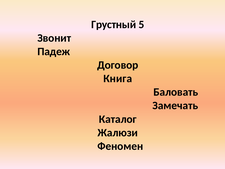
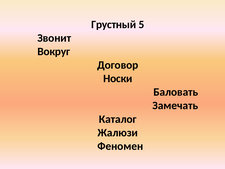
Падеж: Падеж -> Вокруг (54, 51)
Книга: Книга -> Носки (118, 78)
